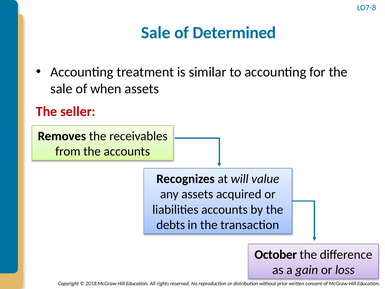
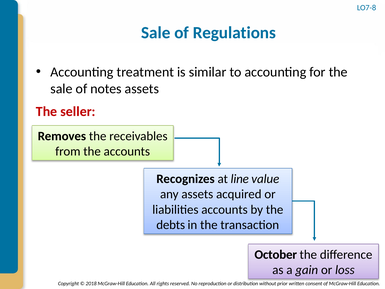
Determined: Determined -> Regulations (234, 33)
when: when -> notes (106, 89)
will: will -> line (240, 179)
